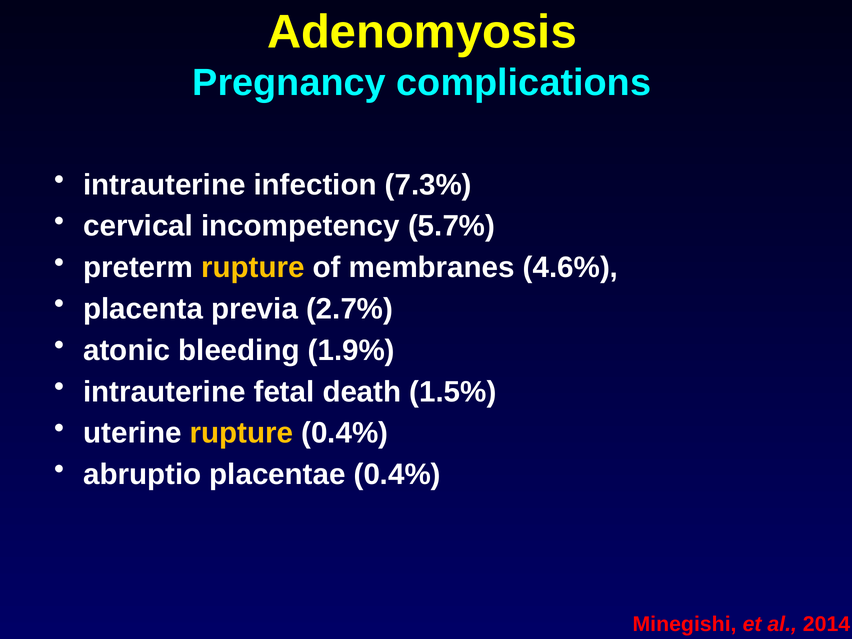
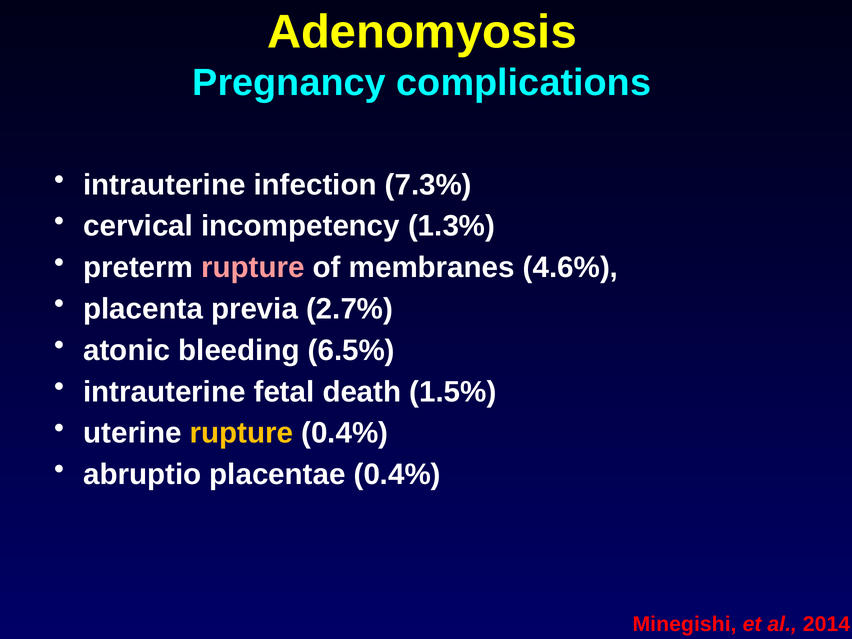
5.7%: 5.7% -> 1.3% (452, 226)
rupture colour: yellow -> pink (253, 268)
1.9%: 1.9% -> 6.5% (351, 350)
